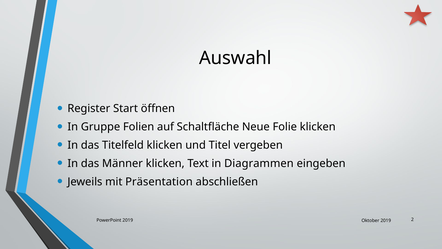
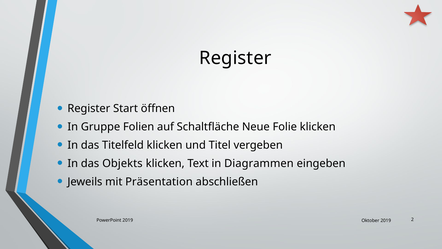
Auswahl: Auswahl -> Register (235, 58)
Männer: Männer -> Objekts (122, 163)
